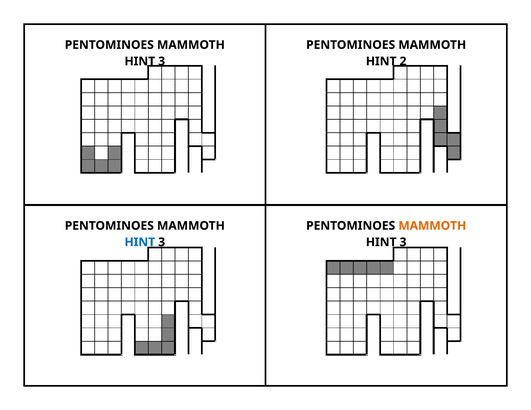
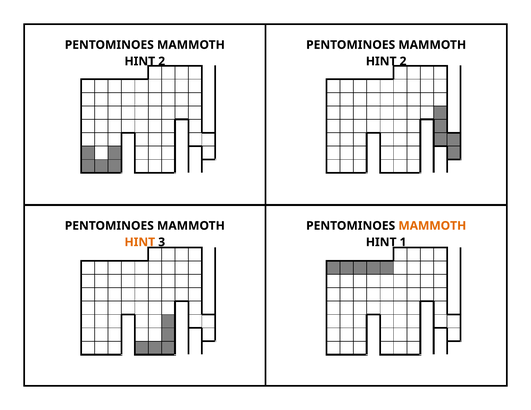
3: 3 -> 2 (162, 61)
HINT colour: blue -> orange (140, 242)
3: 3 -> 1 (403, 242)
